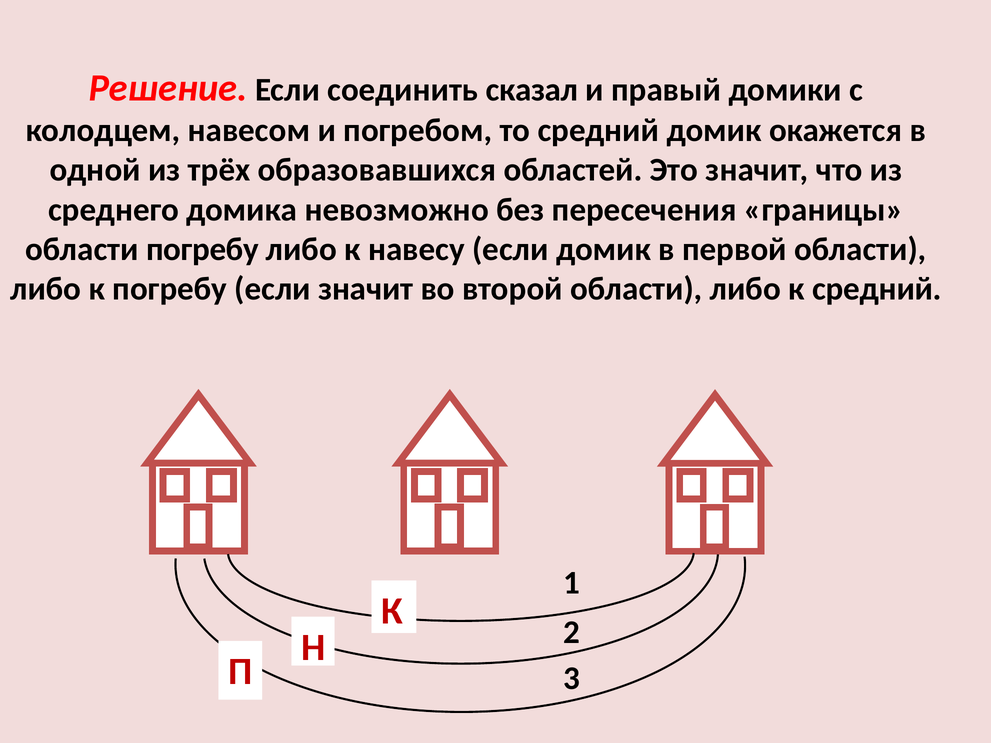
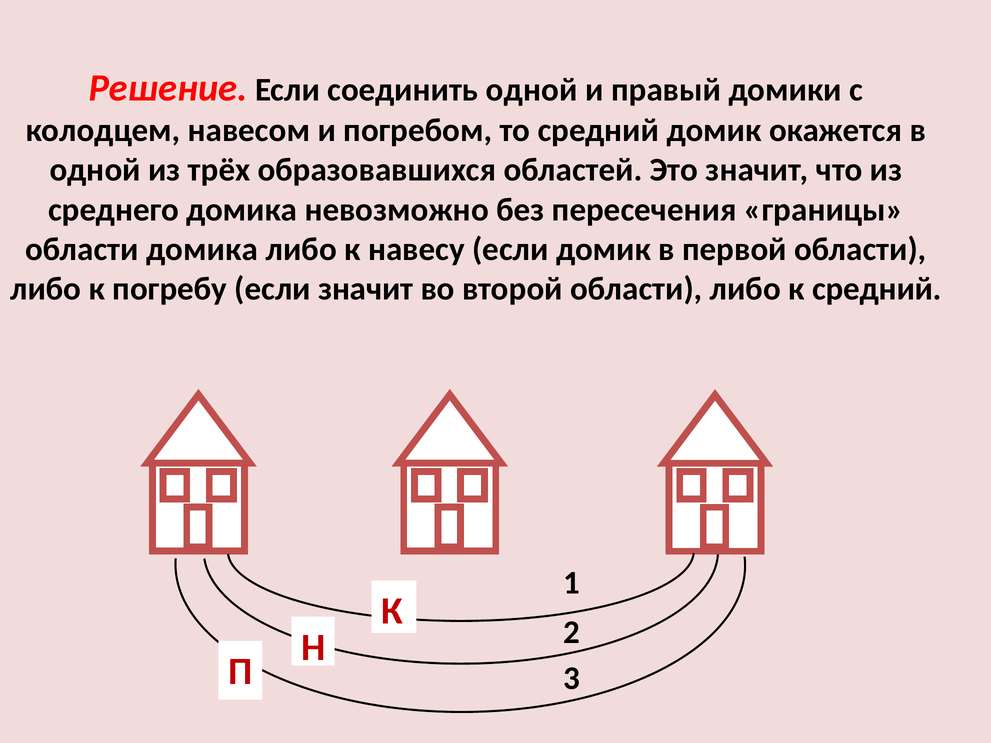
соединить сказал: сказал -> одной (532, 90)
области погребу: погребу -> домика (202, 249)
